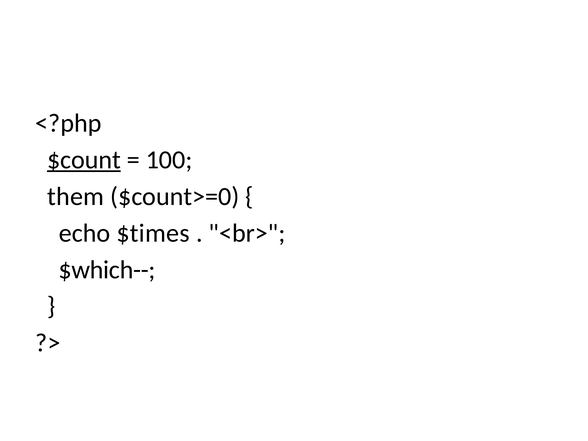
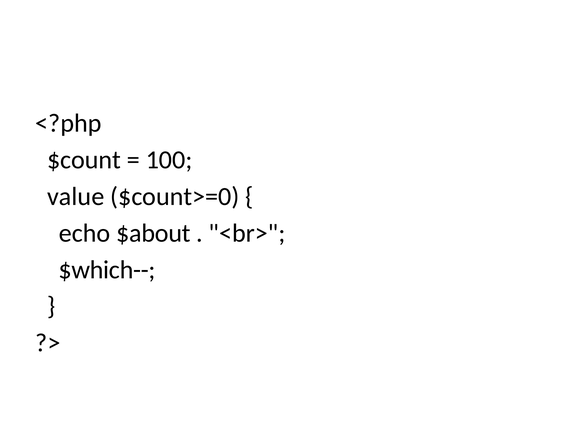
$count underline: present -> none (84, 160)
them: them -> value (76, 197)
$times: $times -> $about (153, 233)
